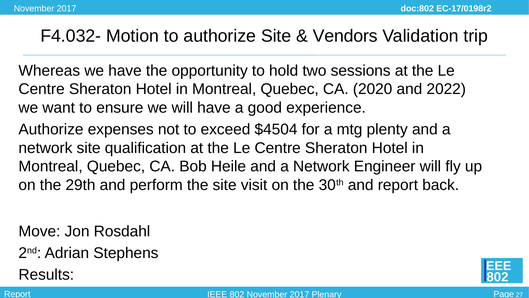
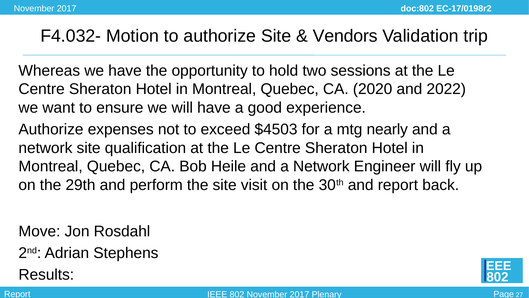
$4504: $4504 -> $4503 (276, 129)
plenty: plenty -> nearly (387, 129)
